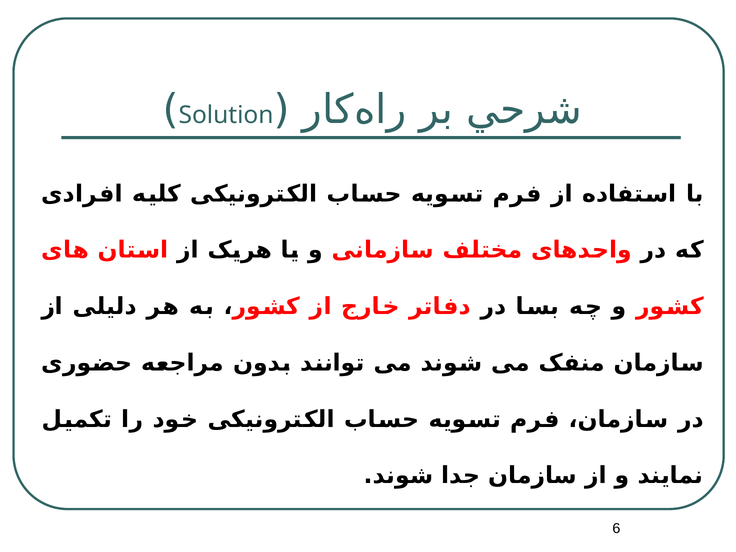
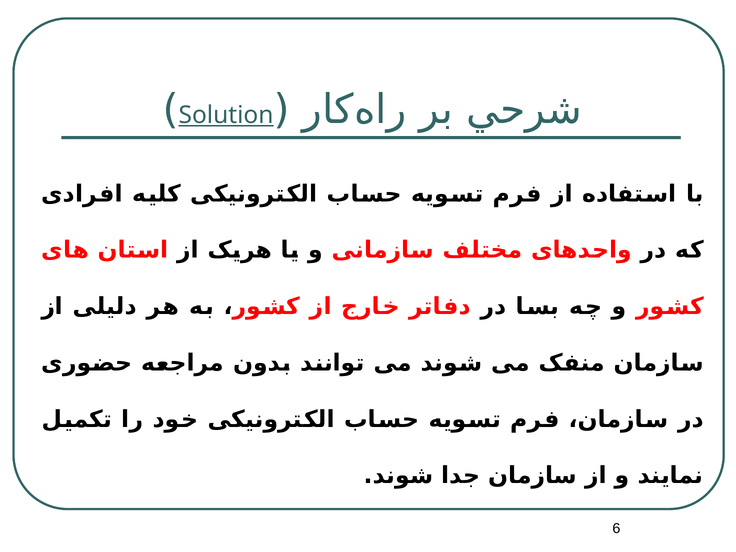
Solution underline: none -> present (226, 115)
